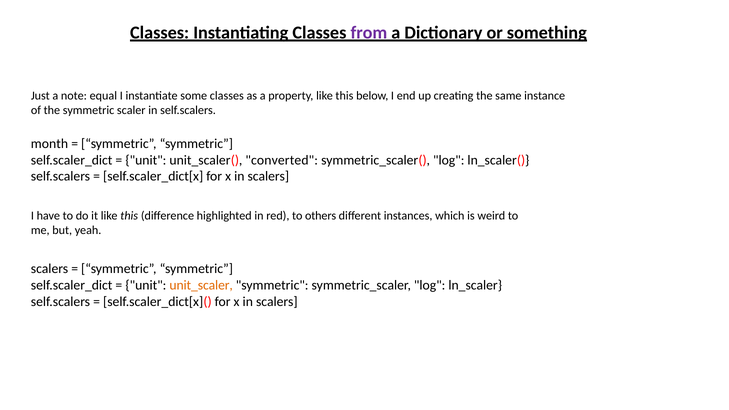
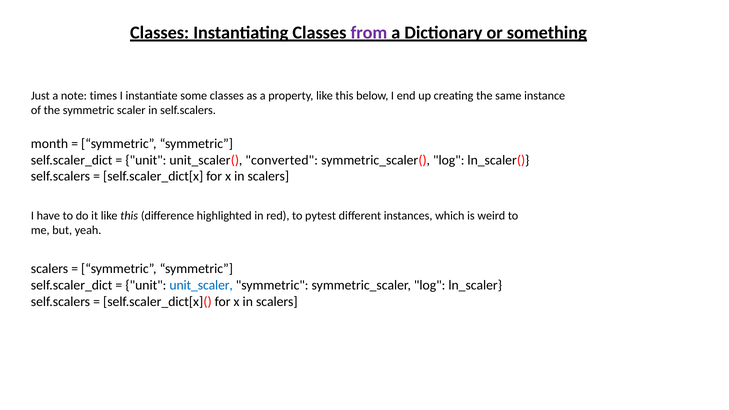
equal: equal -> times (103, 96)
others: others -> pytest (321, 216)
unit_scaler colour: orange -> blue (201, 285)
